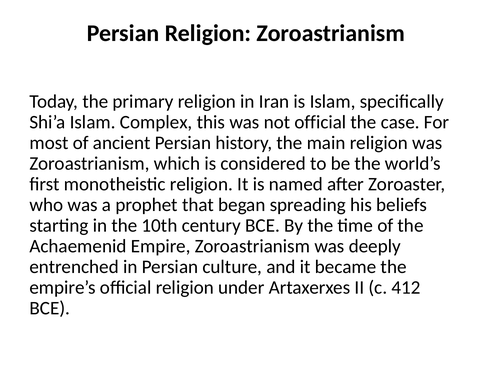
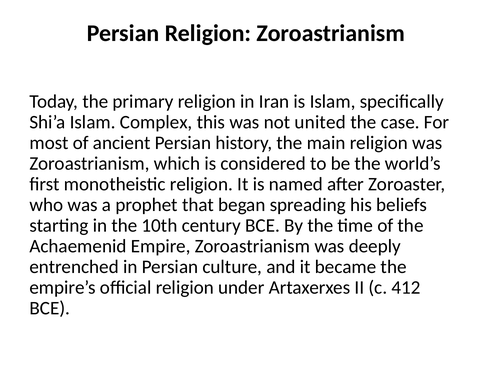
not official: official -> united (320, 122)
